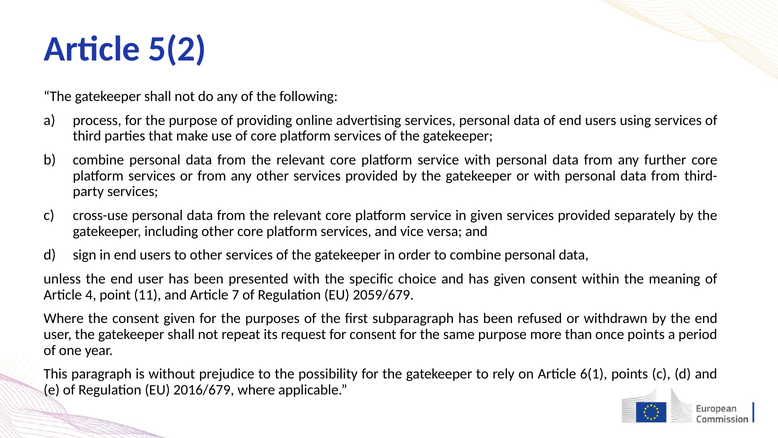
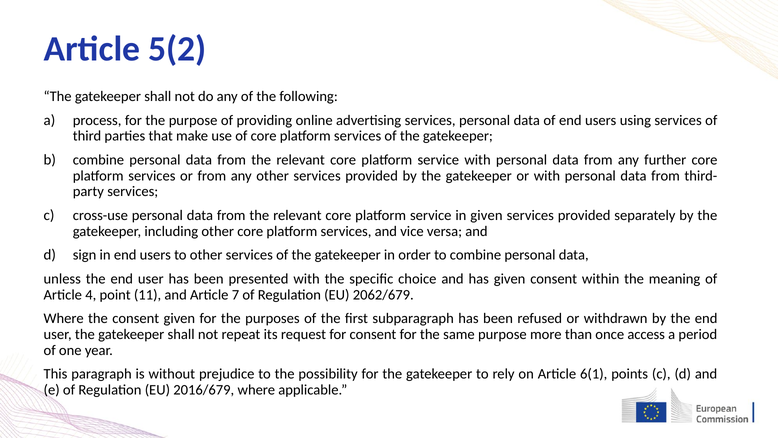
2059/679: 2059/679 -> 2062/679 (383, 295)
once points: points -> access (646, 334)
